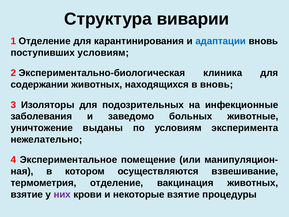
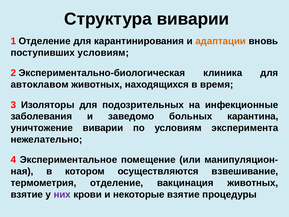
адаптации colour: blue -> orange (221, 41)
содержании: содержании -> автоклавом (40, 84)
в вновь: вновь -> время (217, 84)
животные: животные -> карантина (253, 116)
уничтожение выданы: выданы -> виварии (103, 128)
